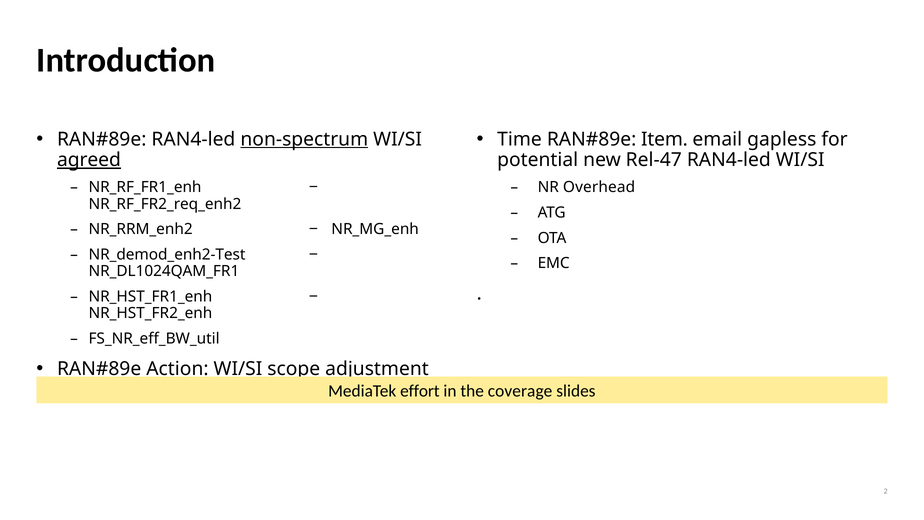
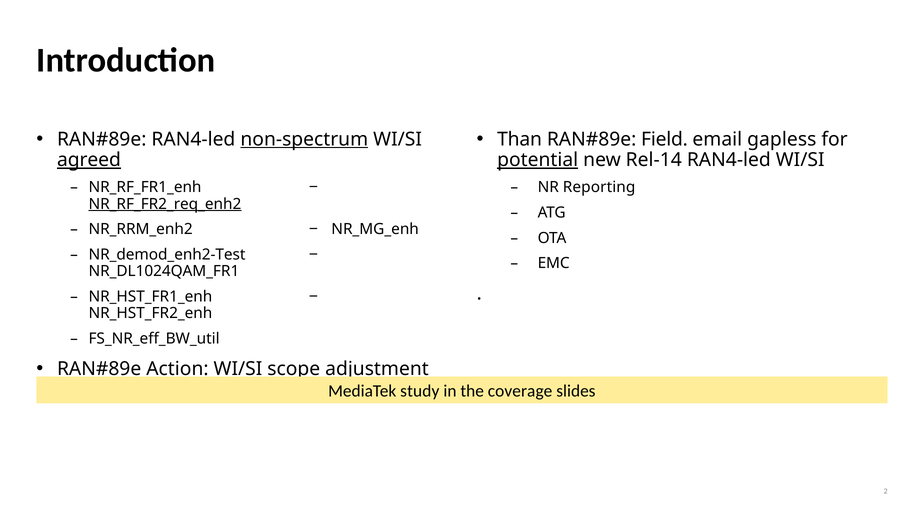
Time: Time -> Than (520, 139)
Item: Item -> Field (664, 139)
potential underline: none -> present (538, 160)
Rel-47: Rel-47 -> Rel-14 (654, 160)
Overhead: Overhead -> Reporting (599, 187)
NR_RF_FR2_req_enh2 underline: none -> present (165, 204)
effort: effort -> study (420, 391)
